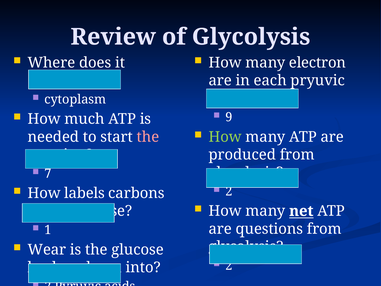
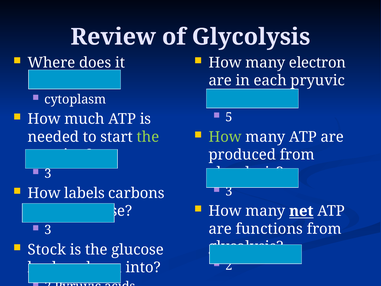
9: 9 -> 5 (229, 117)
the colour: pink -> light green (148, 137)
7: 7 -> 3 (48, 173)
2: 2 -> 3 (229, 191)
questions: questions -> functions (269, 229)
1: 1 -> 3 (48, 230)
Wear: Wear -> Stock (47, 249)
